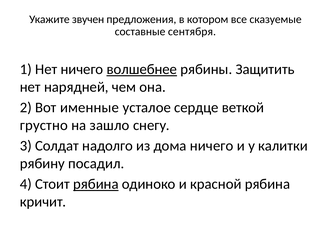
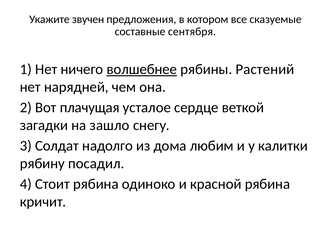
Защитить: Защитить -> Растений (265, 69)
именные: именные -> плачущая (90, 108)
грустно: грустно -> загадки (44, 125)
дома ничего: ничего -> любим (212, 146)
рябина underline: present -> none (96, 184)
